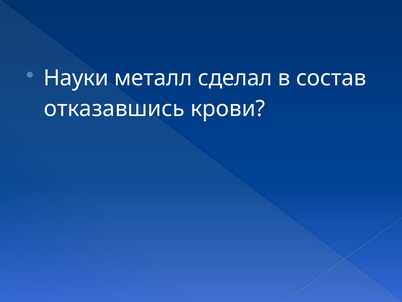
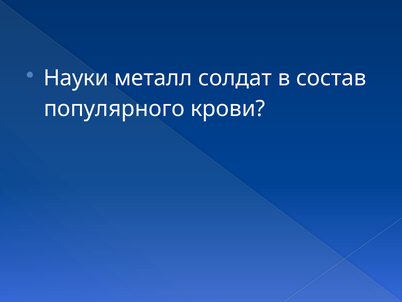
сделал: сделал -> солдат (235, 78)
отказавшись: отказавшись -> популярного (114, 109)
